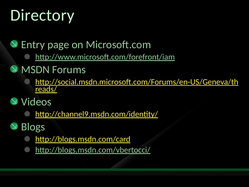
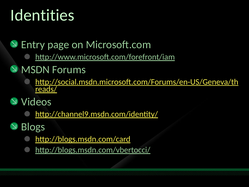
Directory: Directory -> Identities (42, 15)
